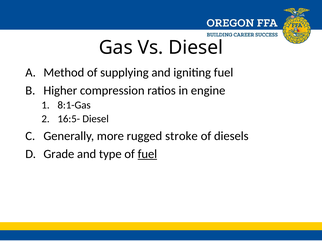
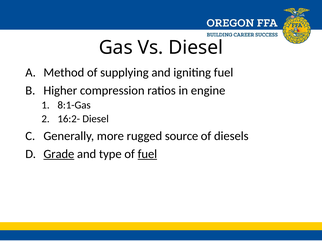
16:5-: 16:5- -> 16:2- (69, 119)
stroke: stroke -> source (182, 136)
Grade underline: none -> present (59, 154)
